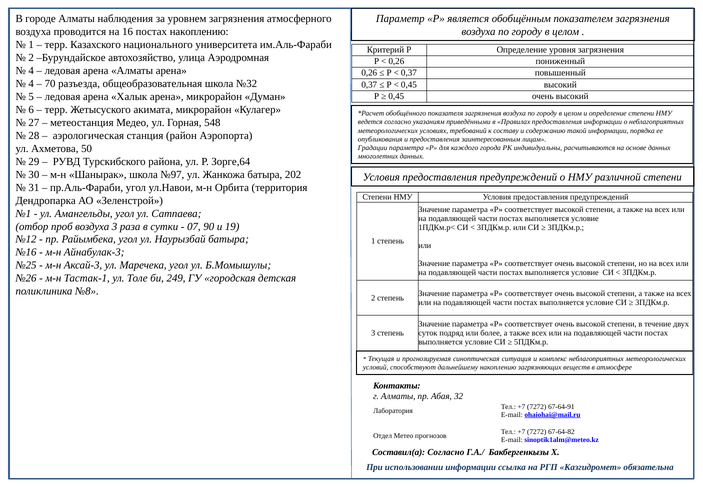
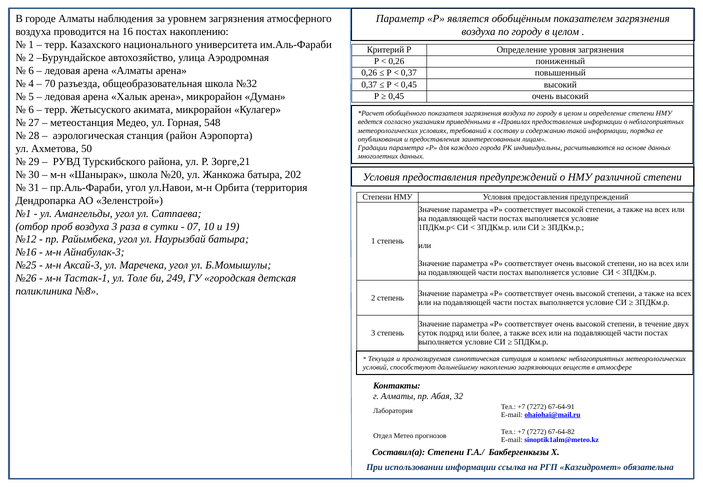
4: 4 -> 6 (31, 71)
Зорге,64: Зорге,64 -> Зорге,21 (231, 161)
№97: №97 -> №20 (172, 174)
90: 90 -> 10 (209, 226)
Составил(а Согласно: Согласно -> Степени (446, 452)
